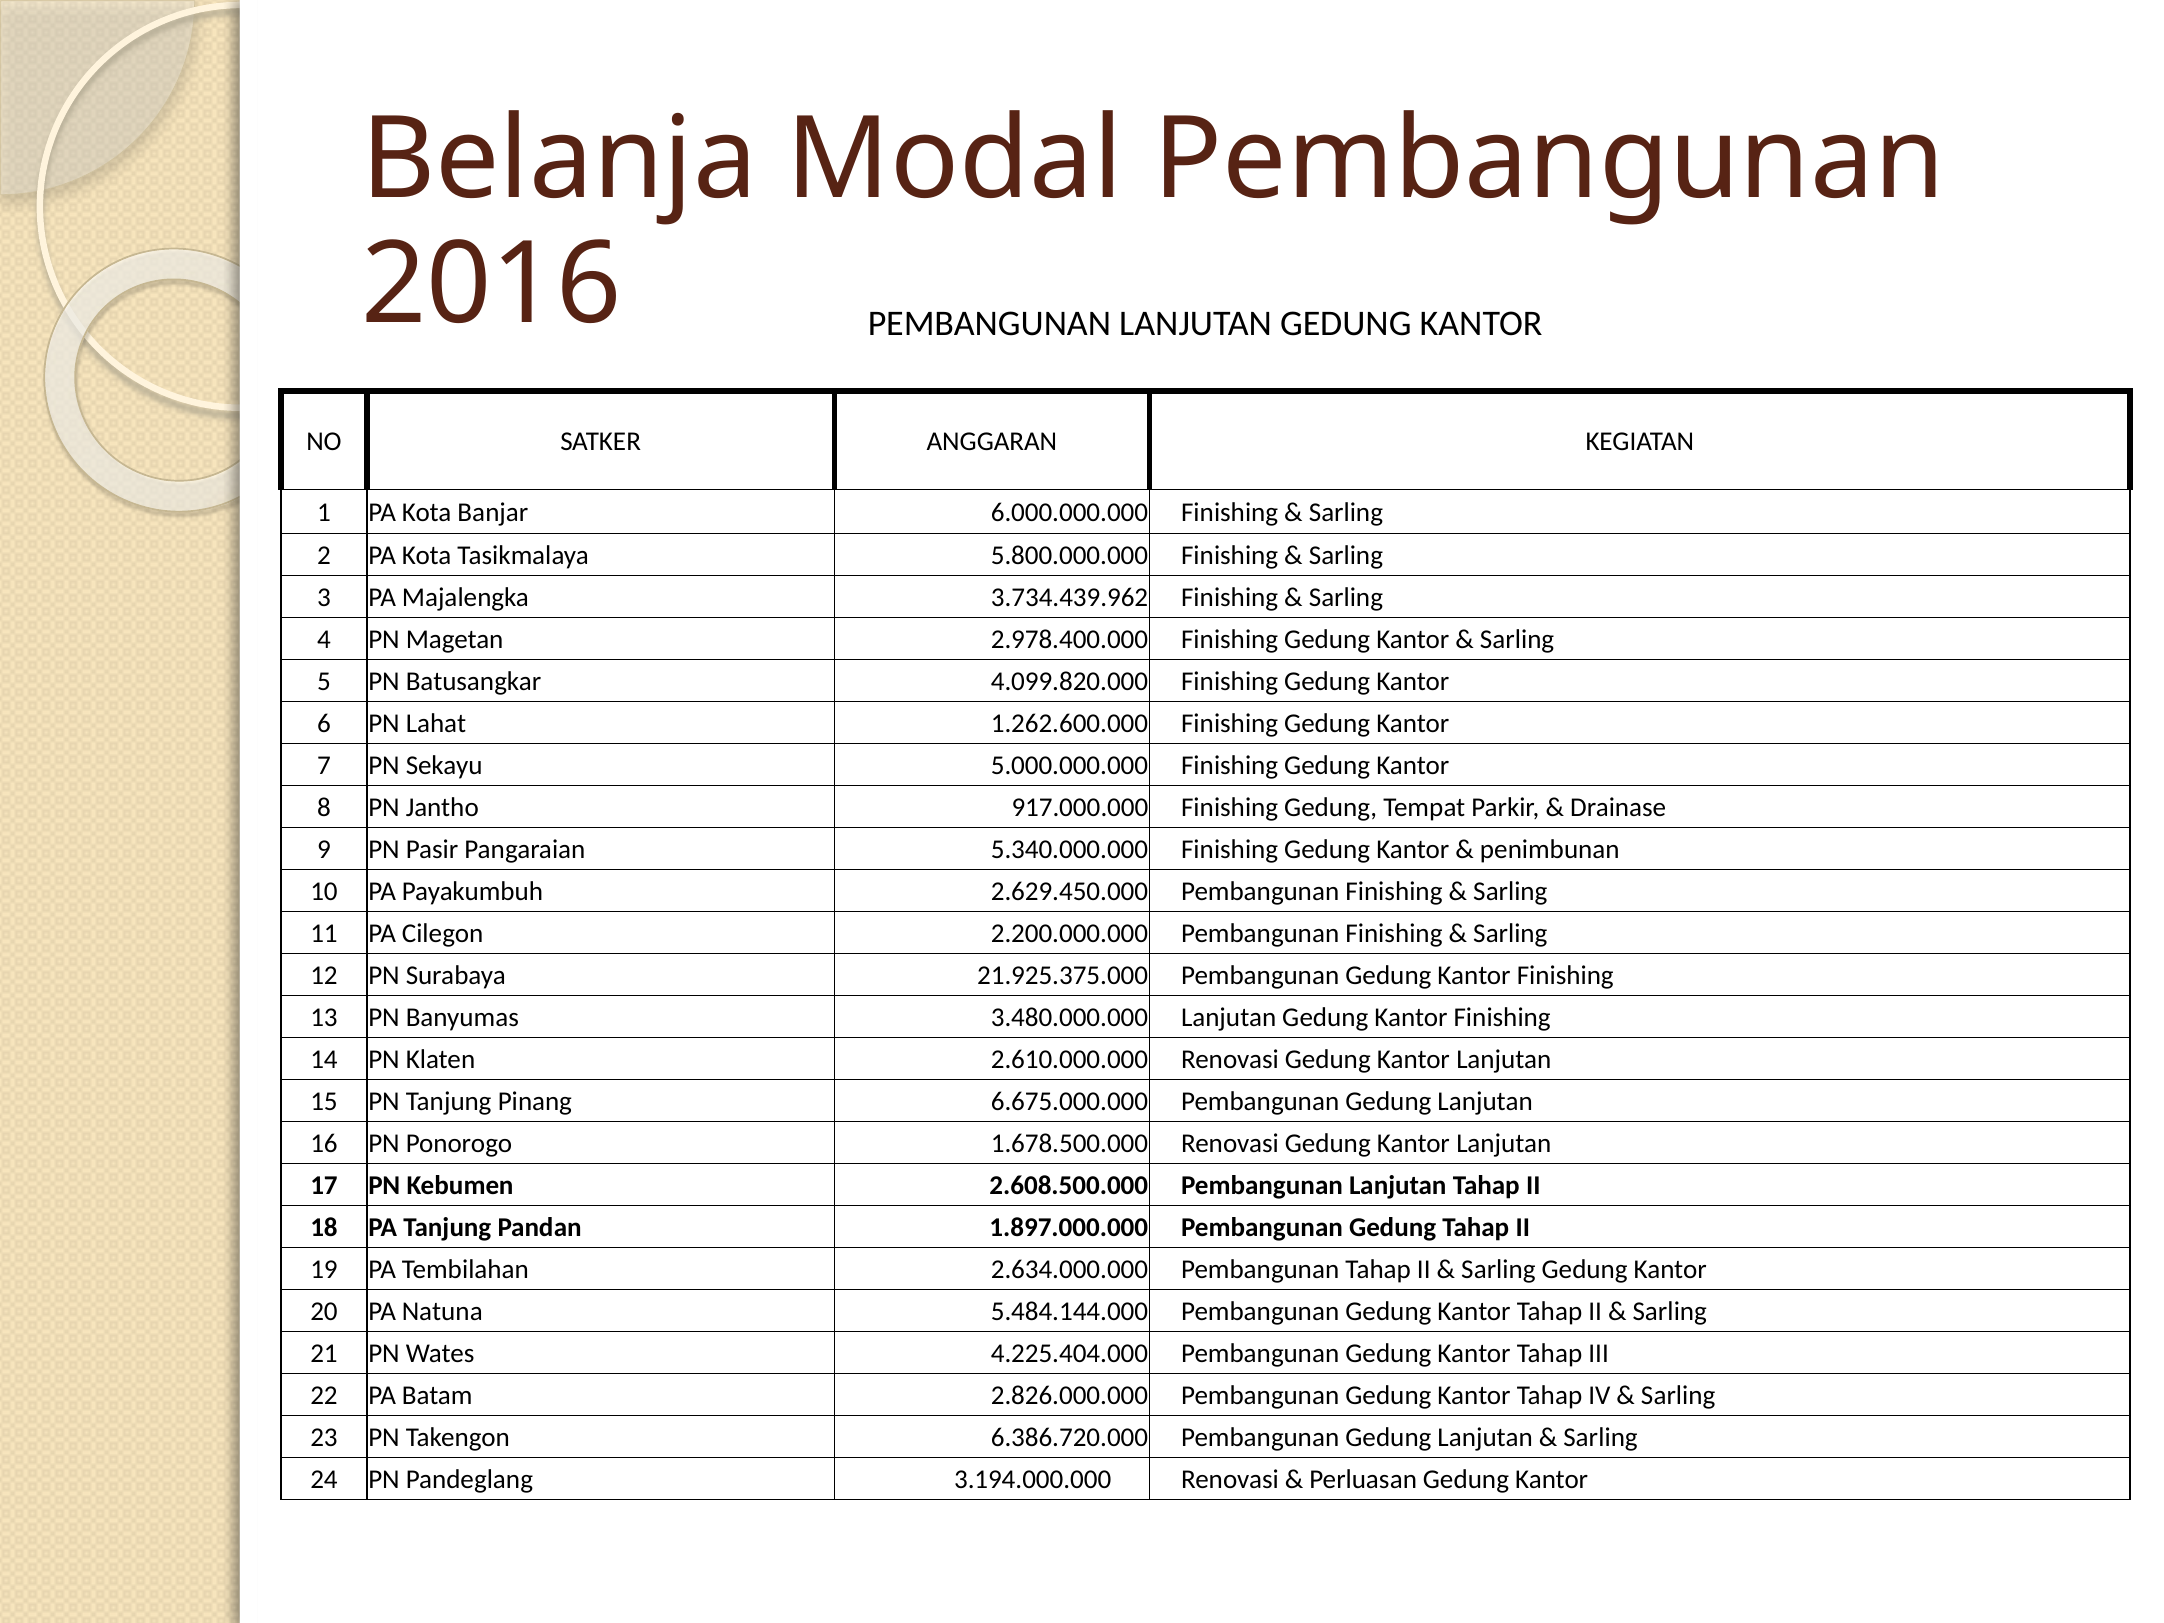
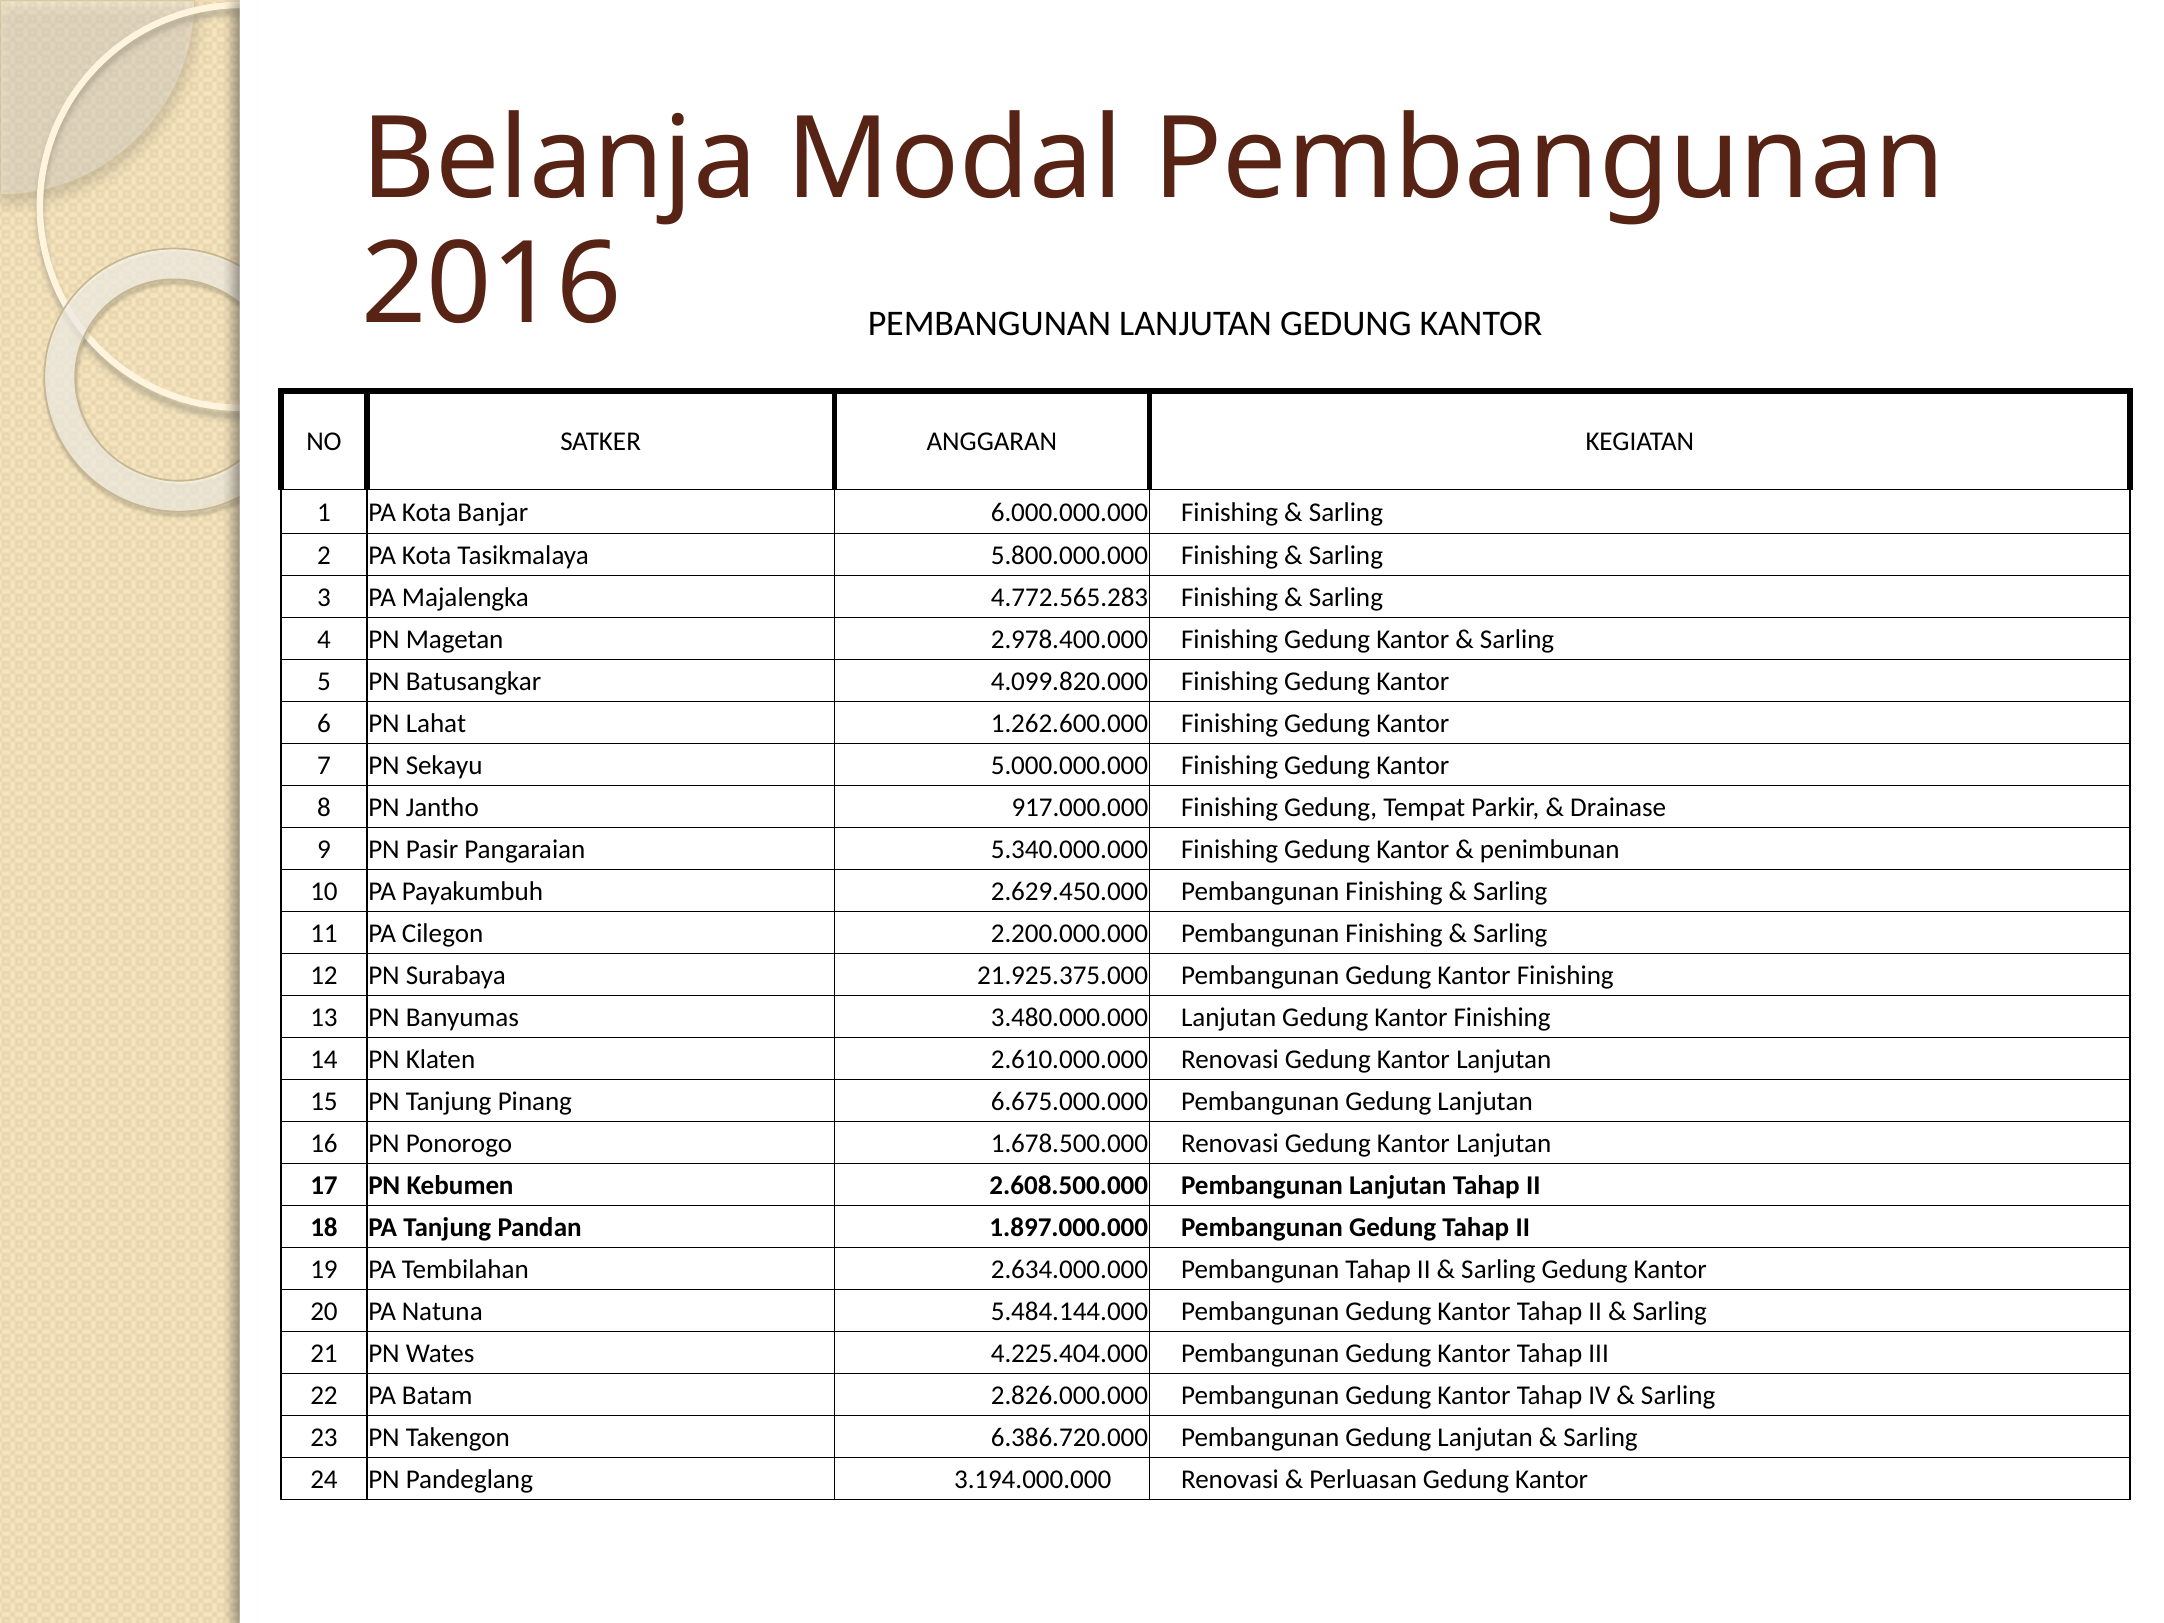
3.734.439.962: 3.734.439.962 -> 4.772.565.283 (1070, 597)
